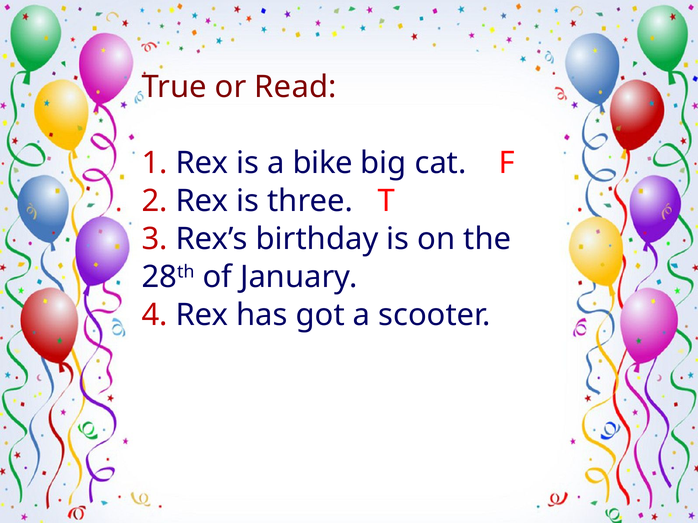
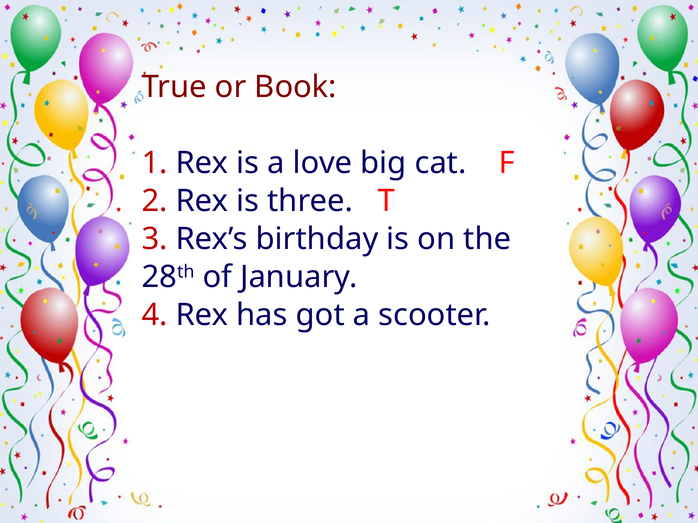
Read: Read -> Book (296, 87)
bike: bike -> love (323, 163)
